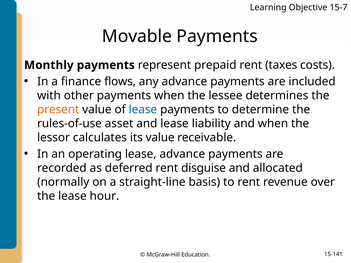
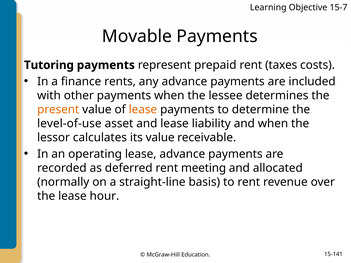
Monthly: Monthly -> Tutoring (49, 65)
flows: flows -> rents (120, 82)
lease colour: blue -> orange (143, 110)
rules-of-use: rules-of-use -> level-of-use (69, 124)
disguise: disguise -> meeting (204, 168)
